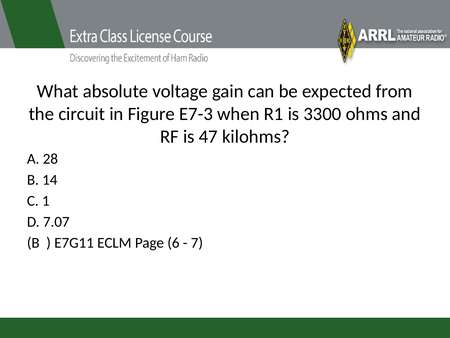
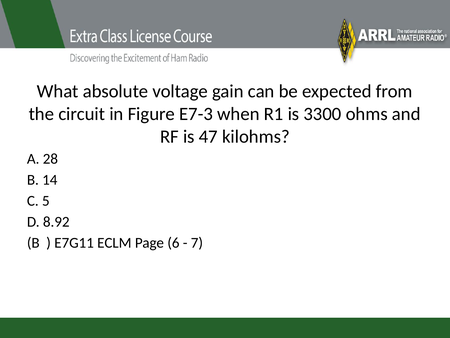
1: 1 -> 5 (46, 201)
7.07: 7.07 -> 8.92 (56, 222)
